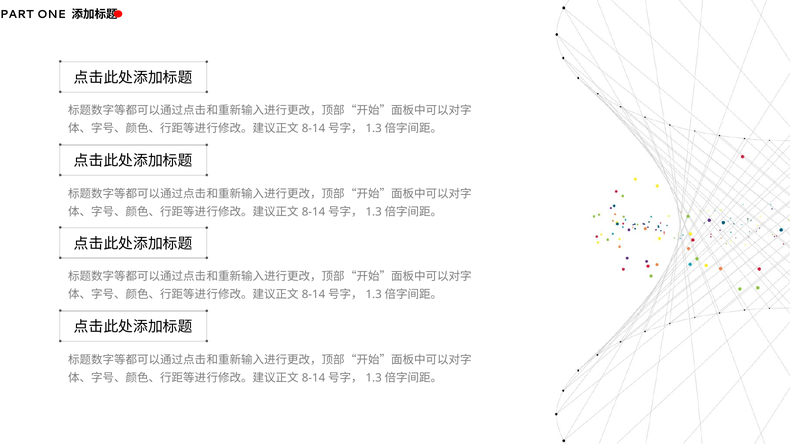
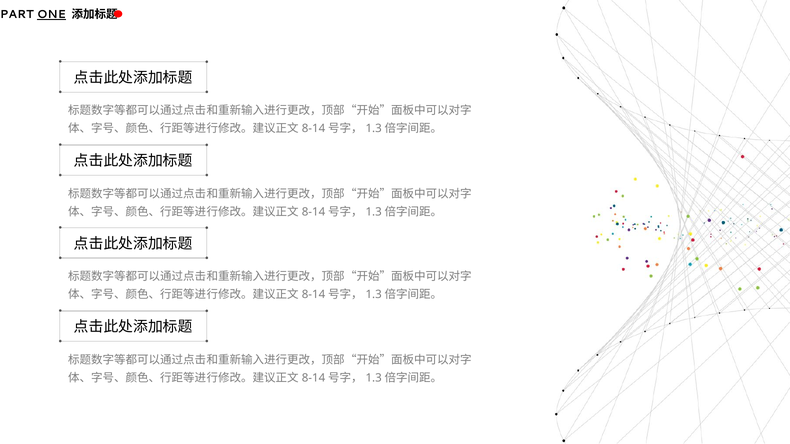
ONE underline: none -> present (51, 15)
